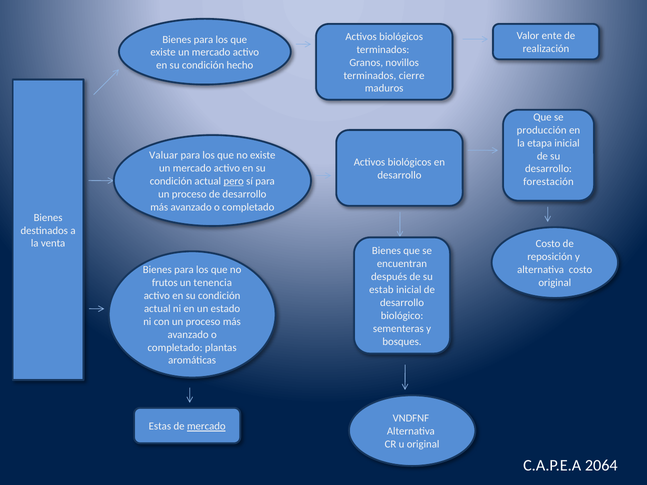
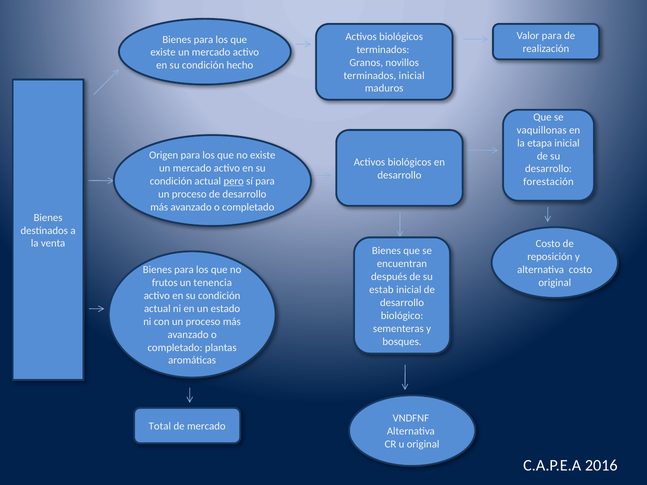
Valor ente: ente -> para (552, 36)
terminados cierre: cierre -> inicial (412, 76)
producción: producción -> vaquillonas (542, 130)
Valuar: Valuar -> Origen (164, 155)
Estas: Estas -> Total (160, 427)
mercado underline: present -> none (206, 427)
2064: 2064 -> 2016 (601, 466)
